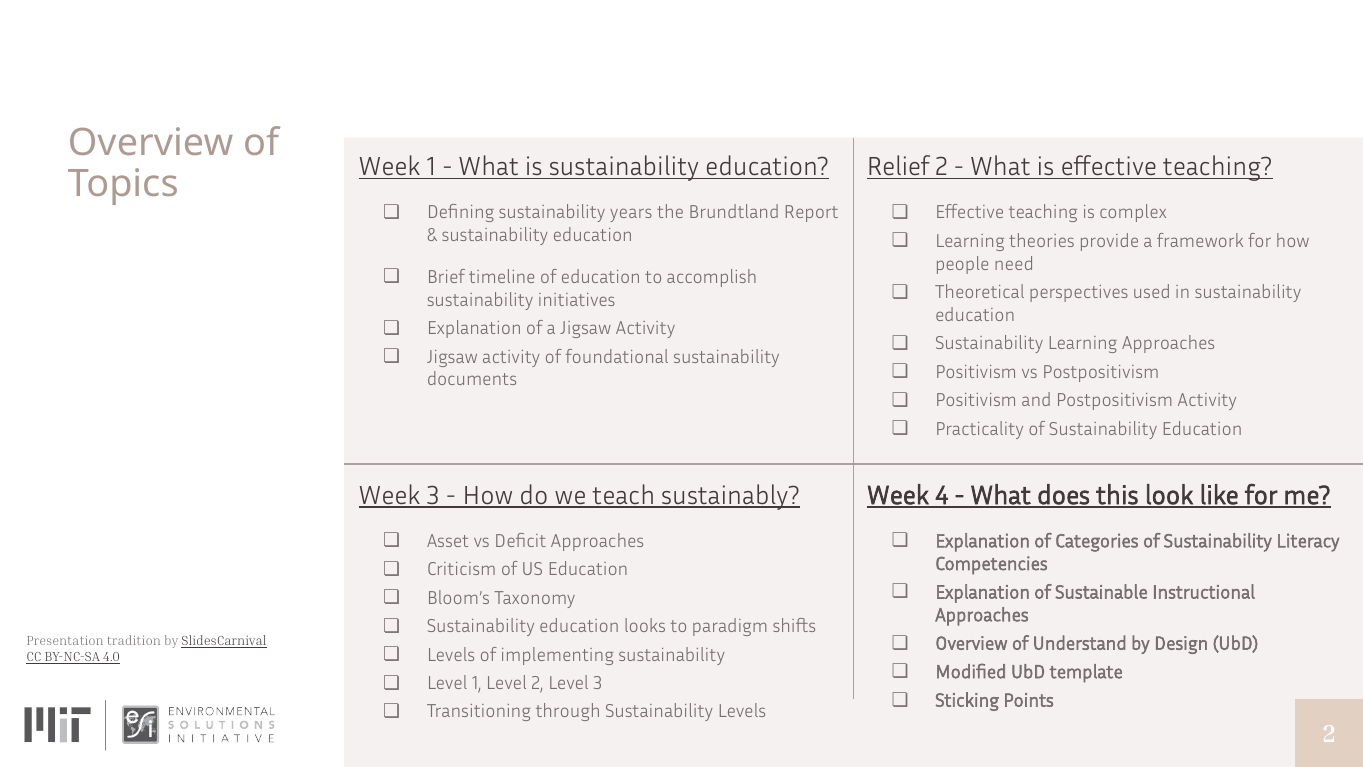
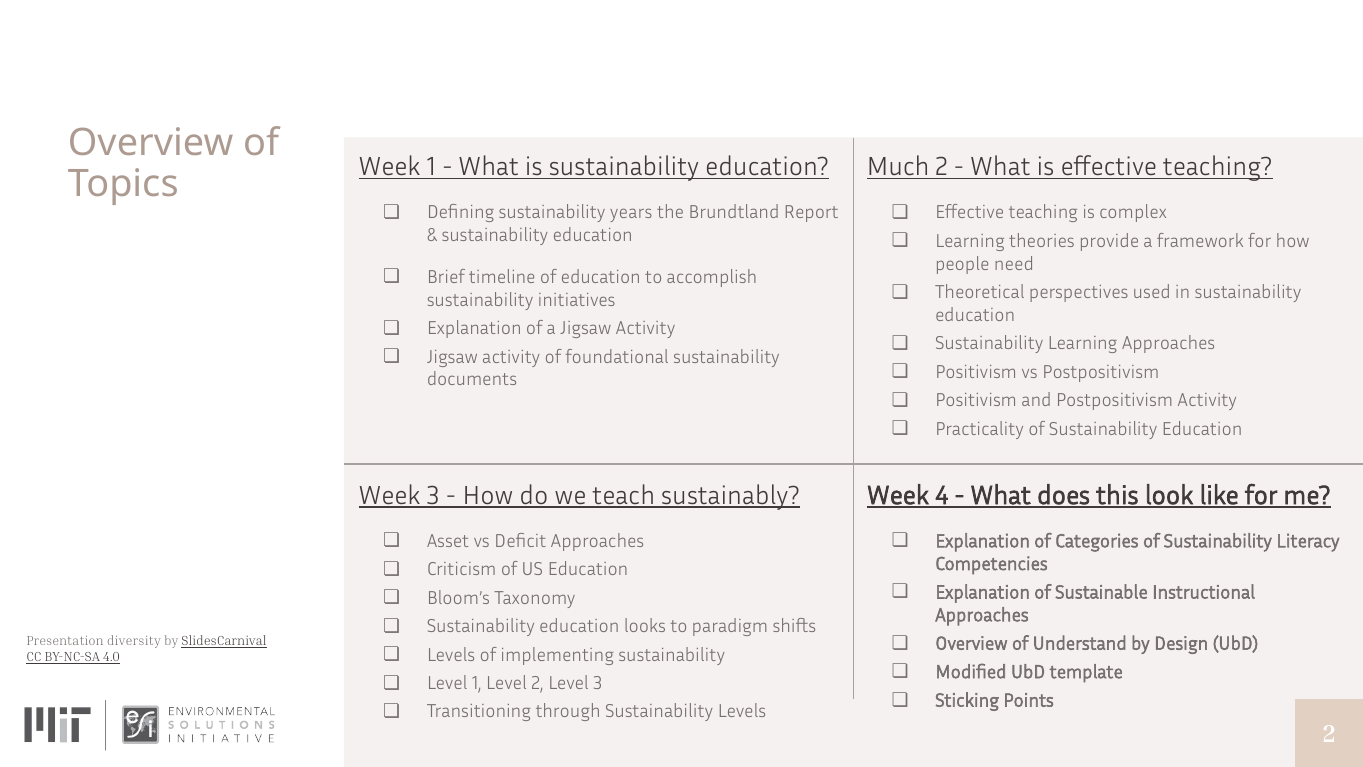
Relief: Relief -> Much (898, 167)
tradition: tradition -> diversity (134, 641)
